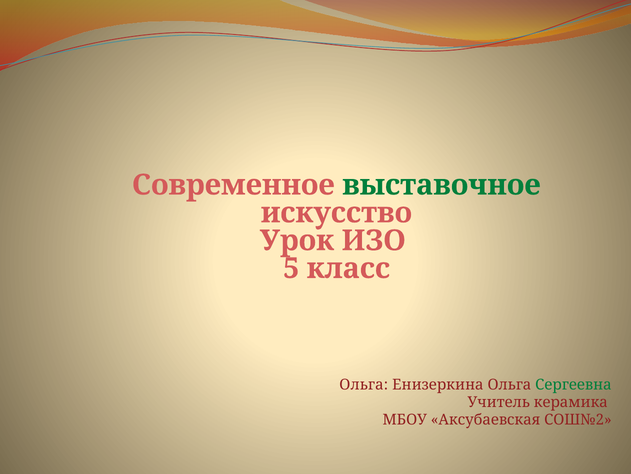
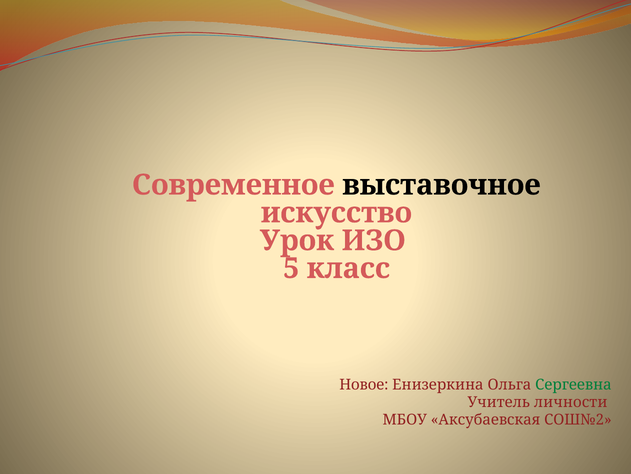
выставочное colour: green -> black (441, 185)
Ольга: Ольга -> Новое (364, 384)
керамика: керамика -> личности (571, 402)
